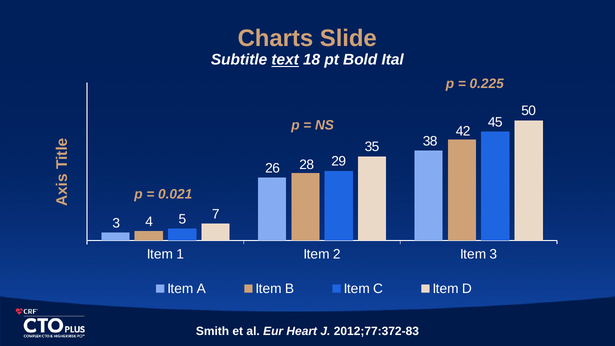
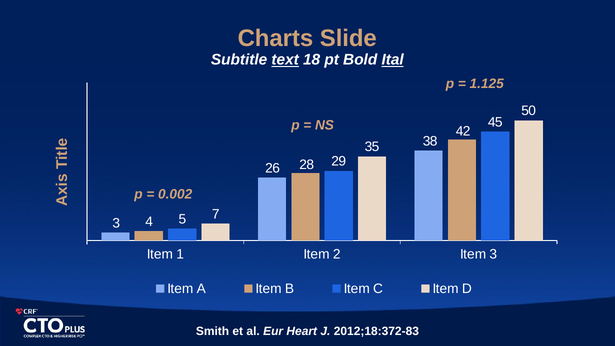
Ital underline: none -> present (393, 60)
0.225: 0.225 -> 1.125 (487, 84)
0.021: 0.021 -> 0.002 (175, 194)
2012;77:372-83: 2012;77:372-83 -> 2012;18:372-83 (376, 331)
